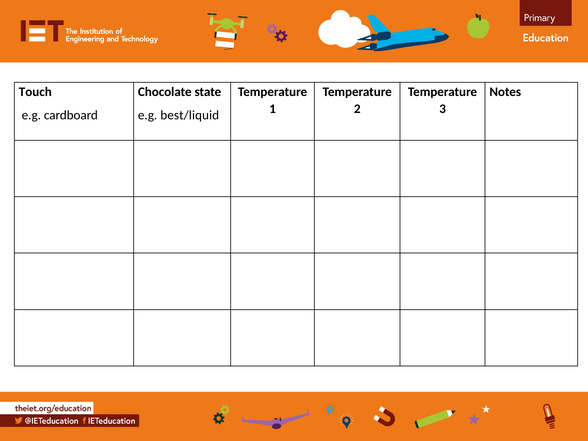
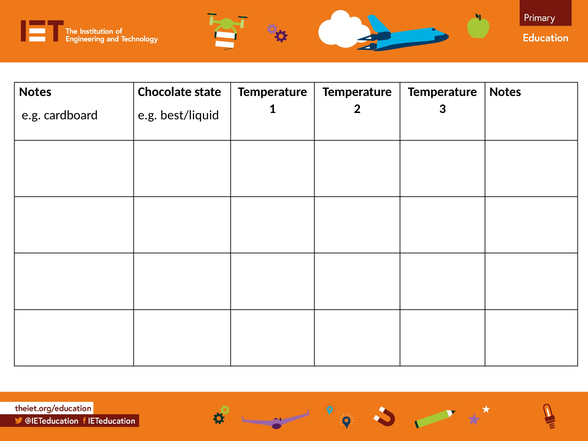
Touch: Touch -> Notes (35, 92)
